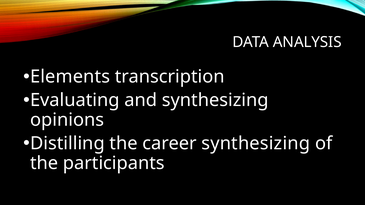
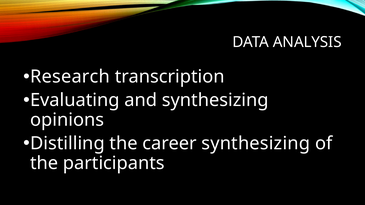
Elements: Elements -> Research (70, 77)
